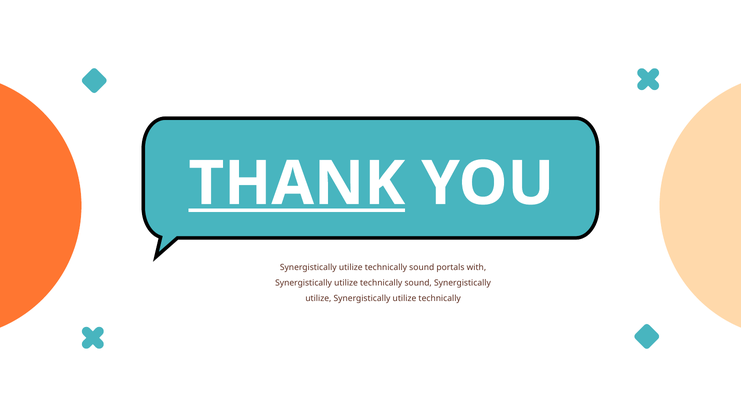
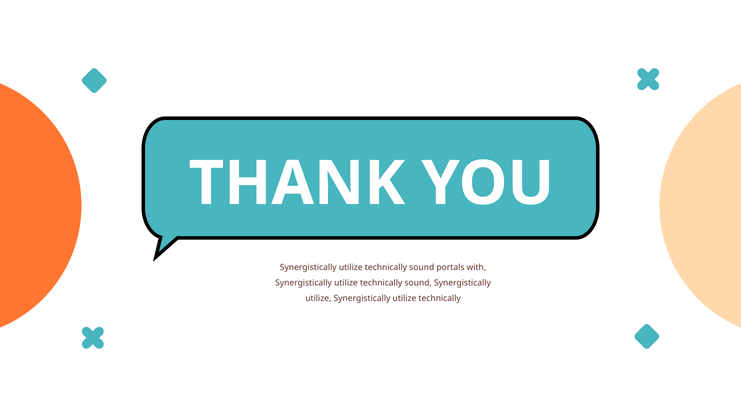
THANK underline: present -> none (297, 184)
